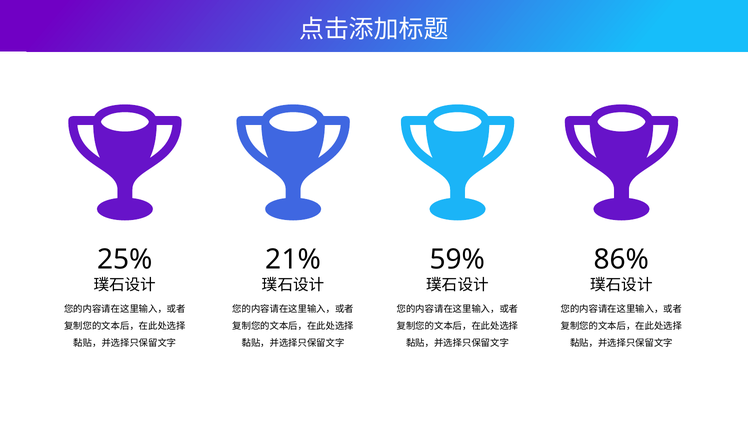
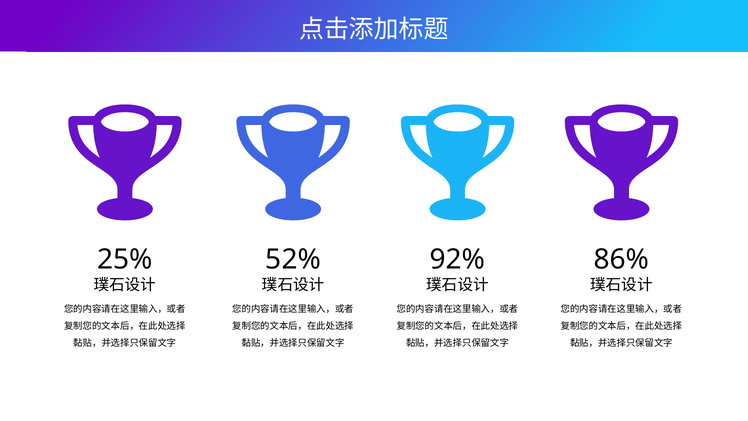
21%: 21% -> 52% (293, 259)
59%: 59% -> 92% (458, 259)
